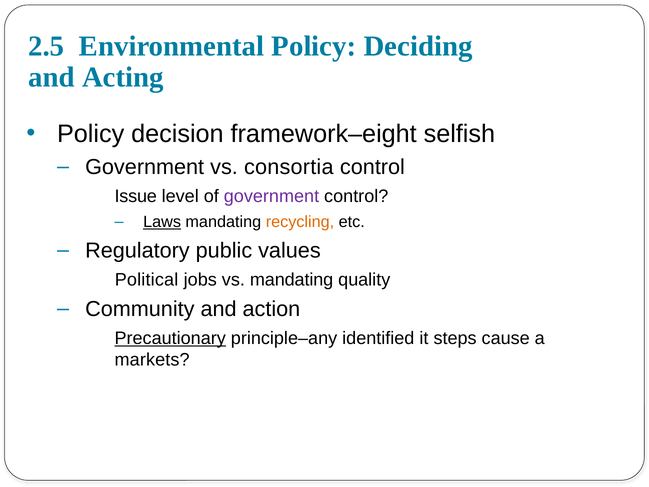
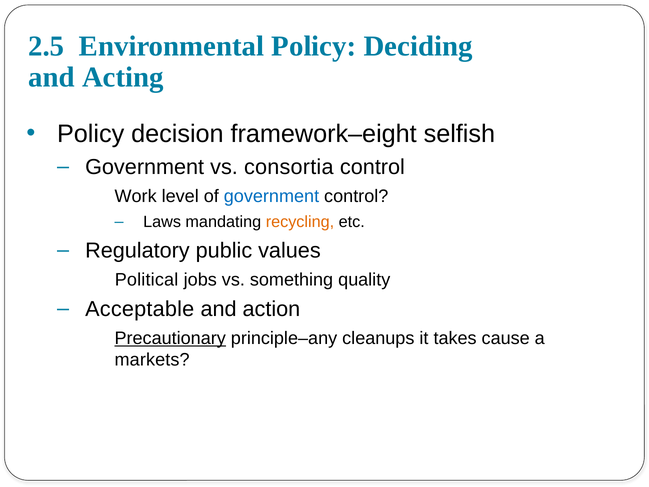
Issue: Issue -> Work (136, 196)
government colour: purple -> blue (271, 196)
Laws underline: present -> none (162, 222)
vs mandating: mandating -> something (292, 279)
Community: Community -> Acceptable (140, 309)
identified: identified -> cleanups (378, 338)
steps: steps -> takes (455, 338)
